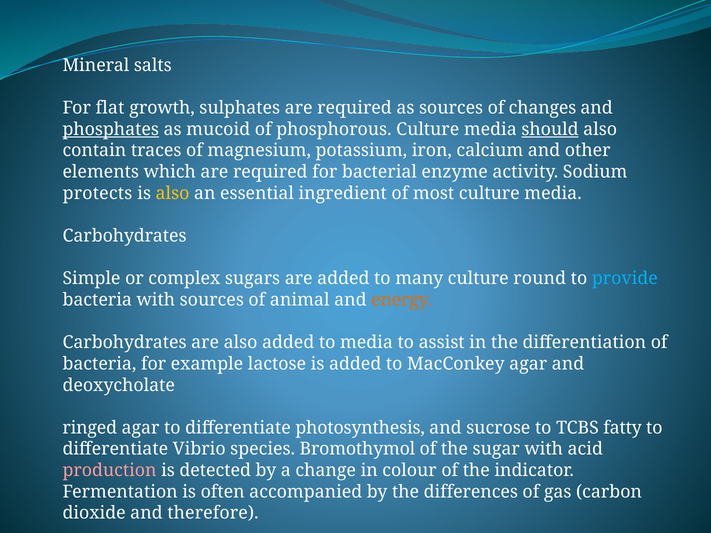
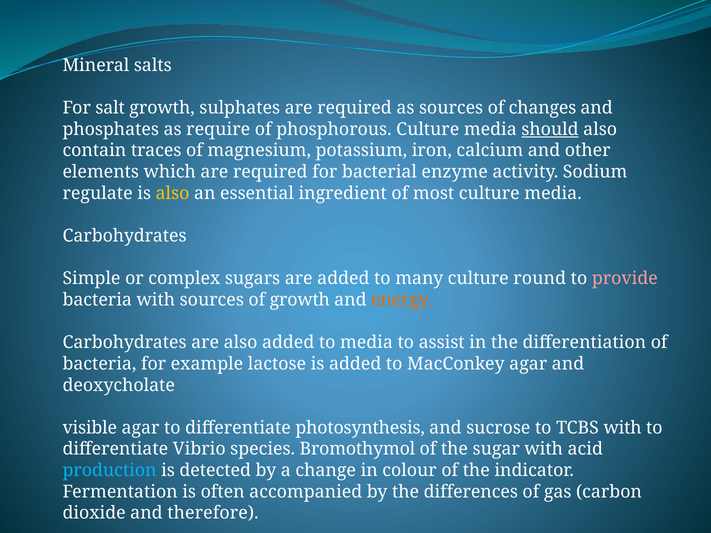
flat: flat -> salt (110, 108)
phosphates underline: present -> none (111, 129)
mucoid: mucoid -> require (218, 129)
protects: protects -> regulate (98, 193)
provide colour: light blue -> pink (625, 279)
of animal: animal -> growth (300, 300)
ringed: ringed -> visible (90, 428)
TCBS fatty: fatty -> with (623, 428)
production colour: pink -> light blue (110, 471)
